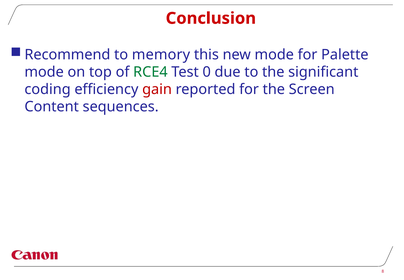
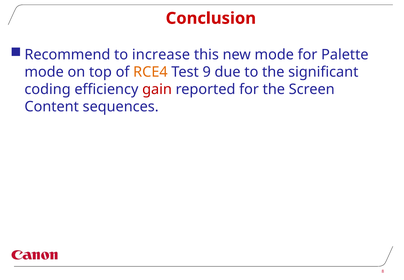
memory: memory -> increase (161, 55)
RCE4 colour: green -> orange (150, 72)
0: 0 -> 9 (207, 72)
